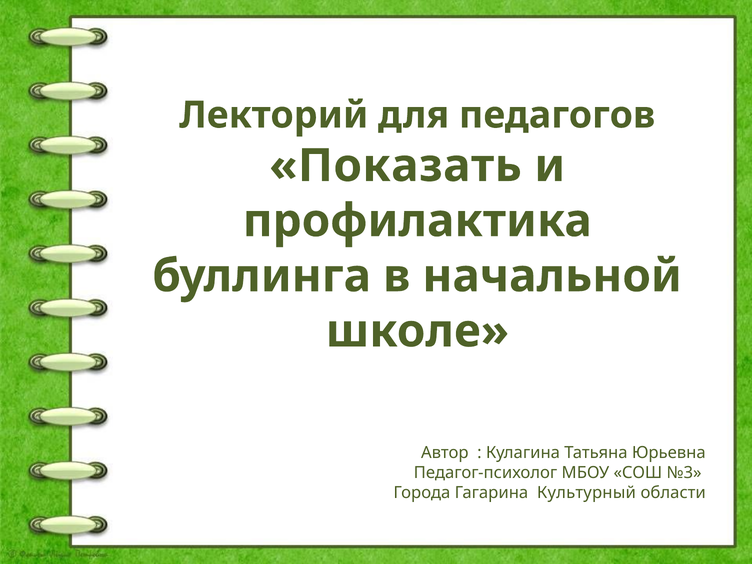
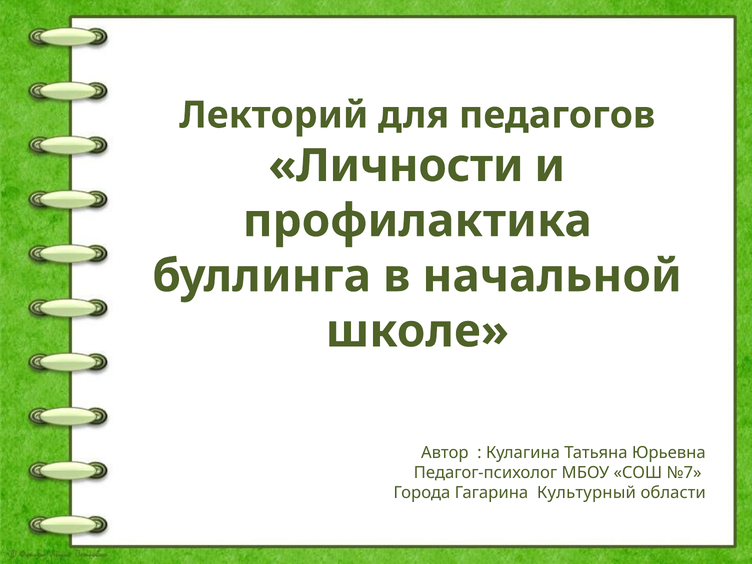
Показать: Показать -> Личности (396, 166)
№3: №3 -> №7 (684, 473)
